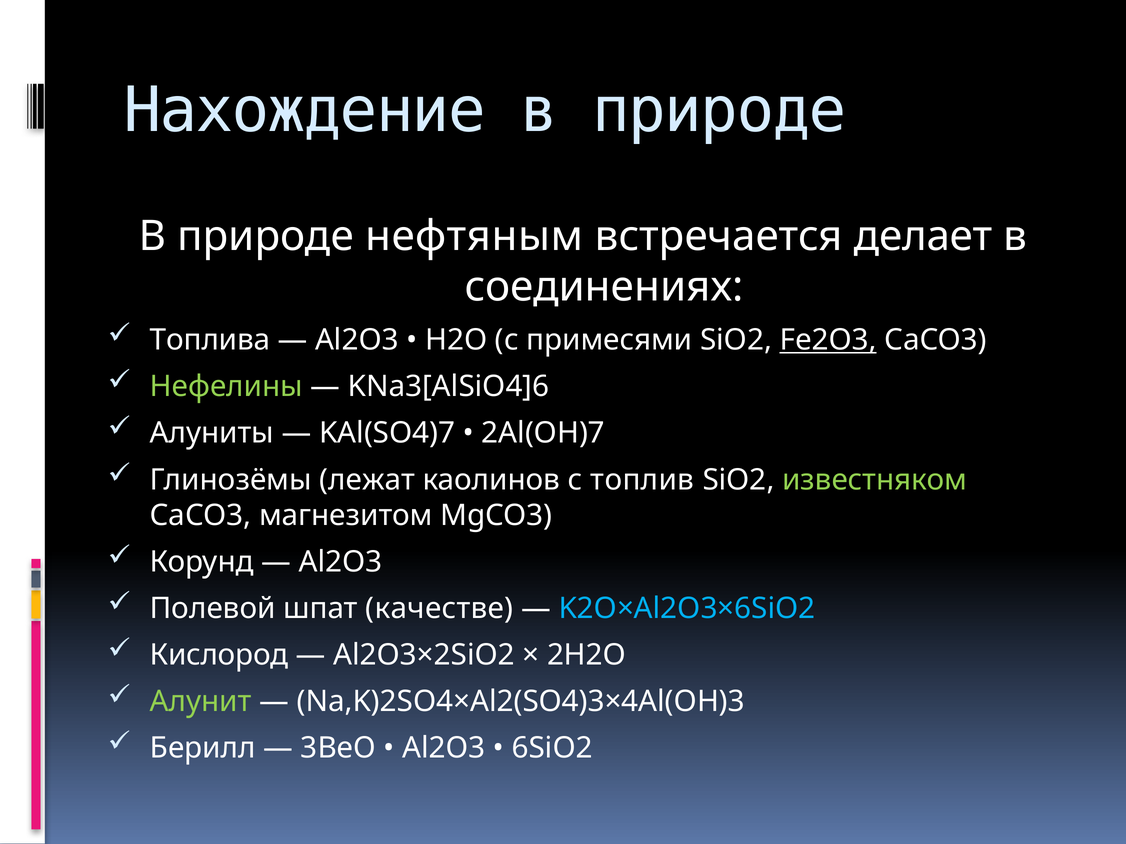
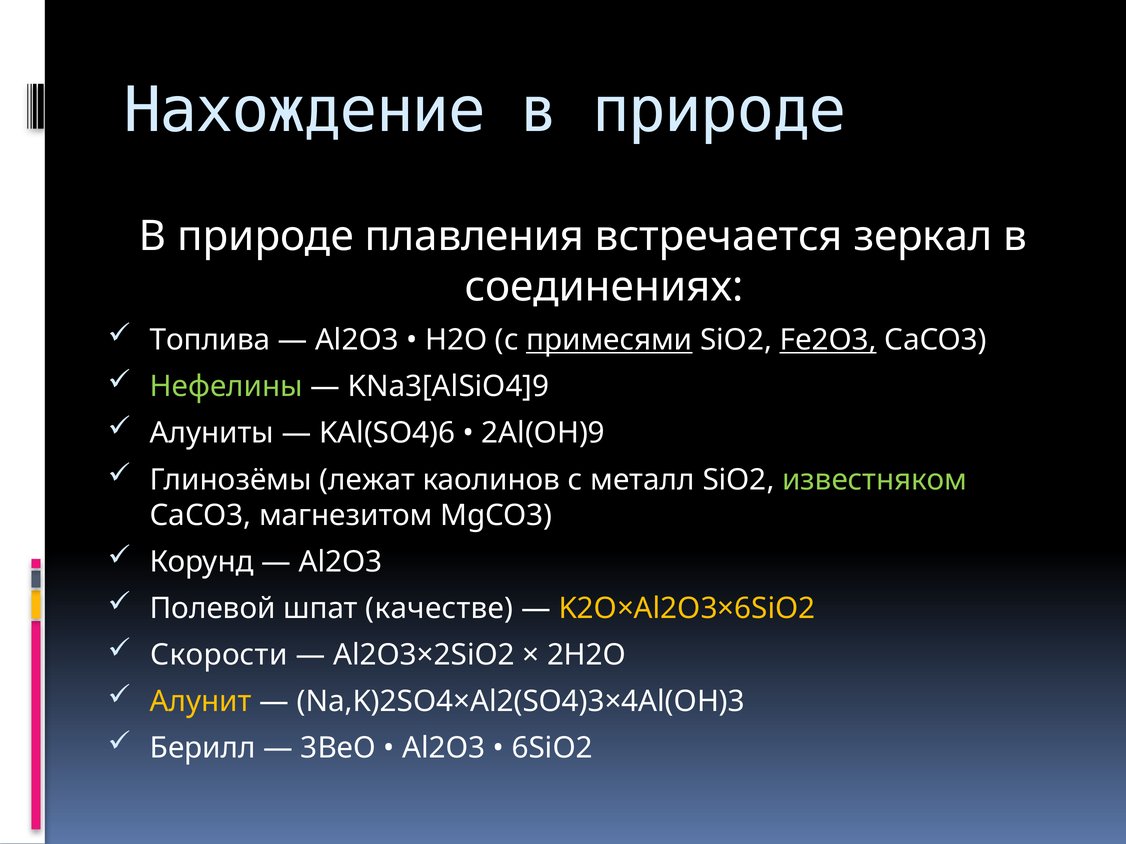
нефтяным: нефтяным -> плавления (474, 236)
делает: делает -> зеркал (923, 236)
примесями underline: none -> present (609, 340)
KNa3[AlSiO4]6: KNa3[AlSiO4]6 -> KNa3[AlSiO4]9 (449, 387)
KAl(SO4)7: KAl(SO4)7 -> KAl(SO4)6 (387, 433)
2Al(OH)7: 2Al(OH)7 -> 2Al(OH)9 (543, 433)
топлив: топлив -> металл (642, 480)
K2O×Al2O3×6SiO2 colour: light blue -> yellow (687, 609)
Кислород: Кислород -> Скорости (219, 655)
Алунит colour: light green -> yellow (201, 702)
